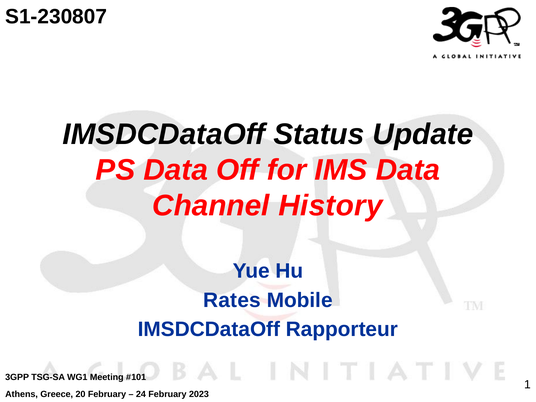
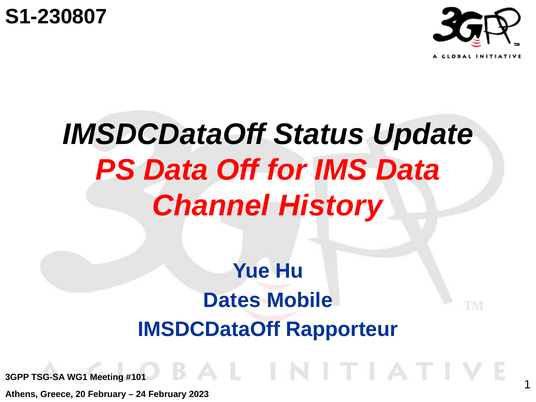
Rates: Rates -> Dates (232, 300)
